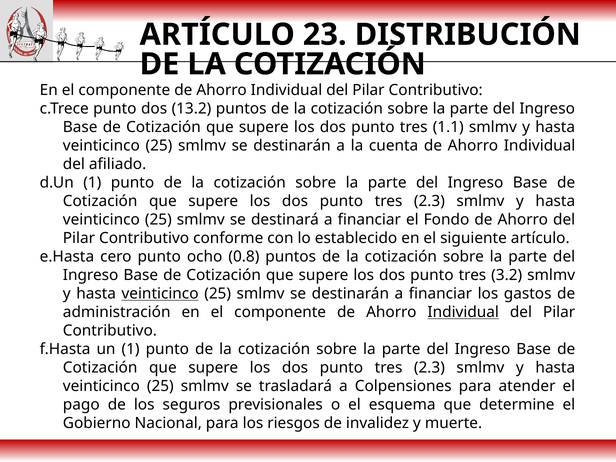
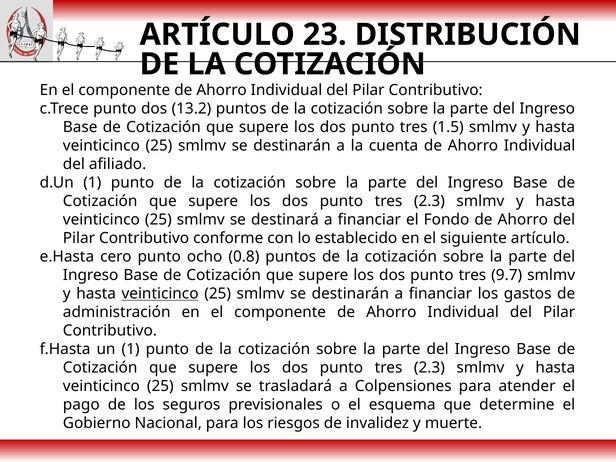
1.1: 1.1 -> 1.5 (448, 127)
3.2: 3.2 -> 9.7 (507, 275)
Individual underline: present -> none (463, 312)
